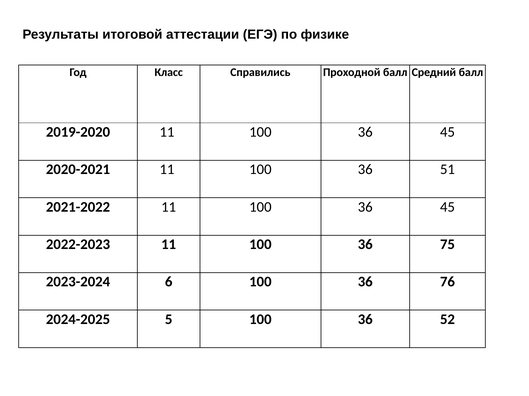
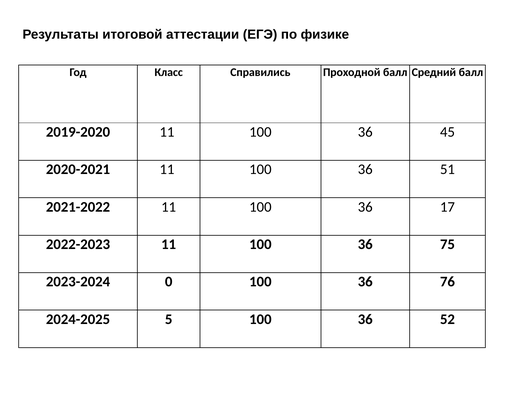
45: 45 -> 17 (447, 207)
6: 6 -> 0 (169, 282)
